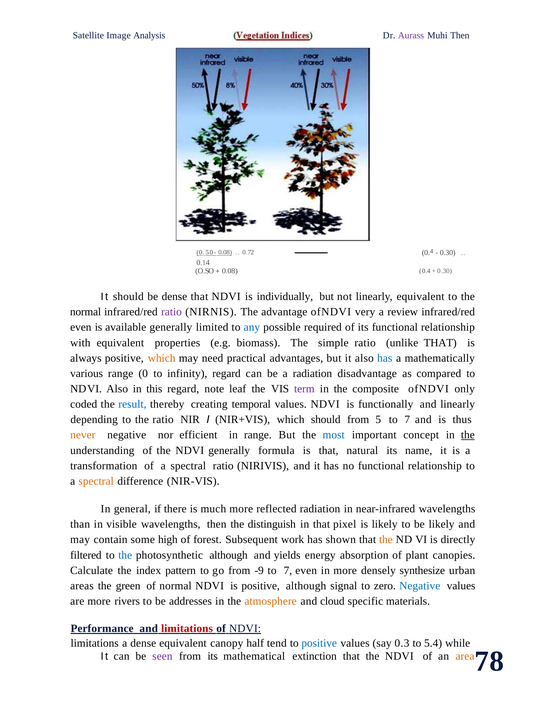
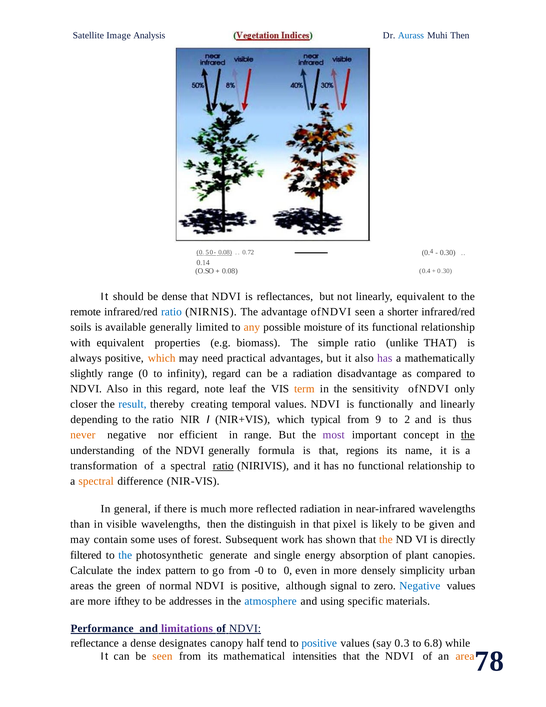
Aurass colour: purple -> blue (411, 35)
individually: individually -> reflectances (285, 296)
normal: normal -> remote (86, 312)
ratio colour: purple -> blue (171, 312)
ofNDVI very: very -> seen (365, 312)
review: review -> shorter (403, 312)
even: even -> soils (81, 327)
any colour: blue -> orange (252, 327)
required: required -> moisture (323, 327)
has colour: blue -> purple (385, 358)
various: various -> slightly (87, 373)
term colour: purple -> orange (304, 389)
composite: composite -> sensitivity (376, 389)
coded: coded -> closer (84, 404)
which should: should -> typical (326, 419)
5: 5 -> 9 (378, 419)
7: 7 -> 2 (407, 419)
most colour: blue -> purple (334, 435)
natural: natural -> regions (362, 450)
ratio underline: none -> present (223, 465)
be likely: likely -> given (442, 524)
high: high -> uses (168, 539)
photosynthetic although: although -> generate (228, 555)
yields: yields -> single (287, 555)
-9: -9 -> -0 (259, 570)
7: 7 -> 0 (288, 570)
synthesize: synthesize -> simplicity (422, 570)
rivers: rivers -> ifthey (127, 601)
atmosphere colour: orange -> blue (271, 601)
cloud: cloud -> using (332, 601)
limitations colour: red -> purple (187, 628)
limitations: limitations -> reflectance (95, 643)
dense equivalent: equivalent -> designates (183, 643)
5.4: 5.4 -> 6.8 (433, 643)
seen colour: purple -> orange (162, 656)
extinction: extinction -> intensities (315, 656)
